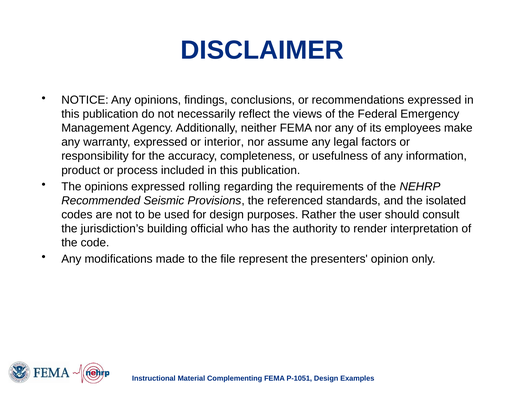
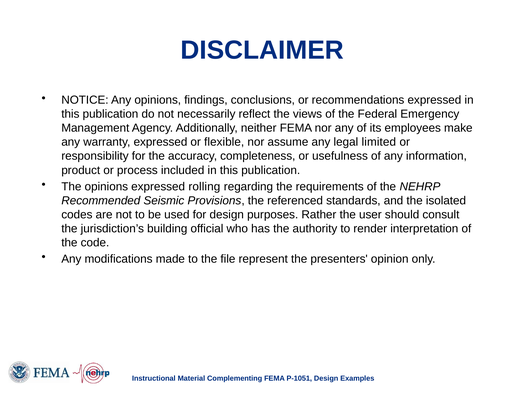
interior: interior -> flexible (224, 142)
factors: factors -> limited (379, 142)
